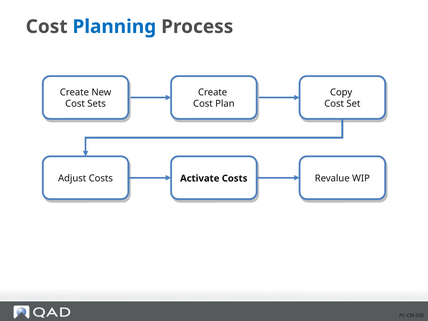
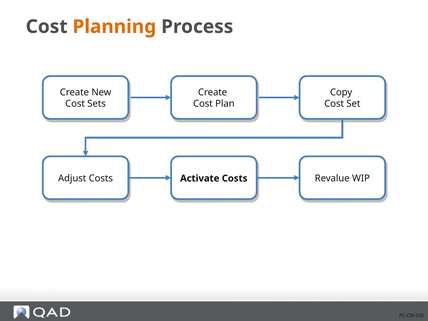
Planning colour: blue -> orange (114, 27)
